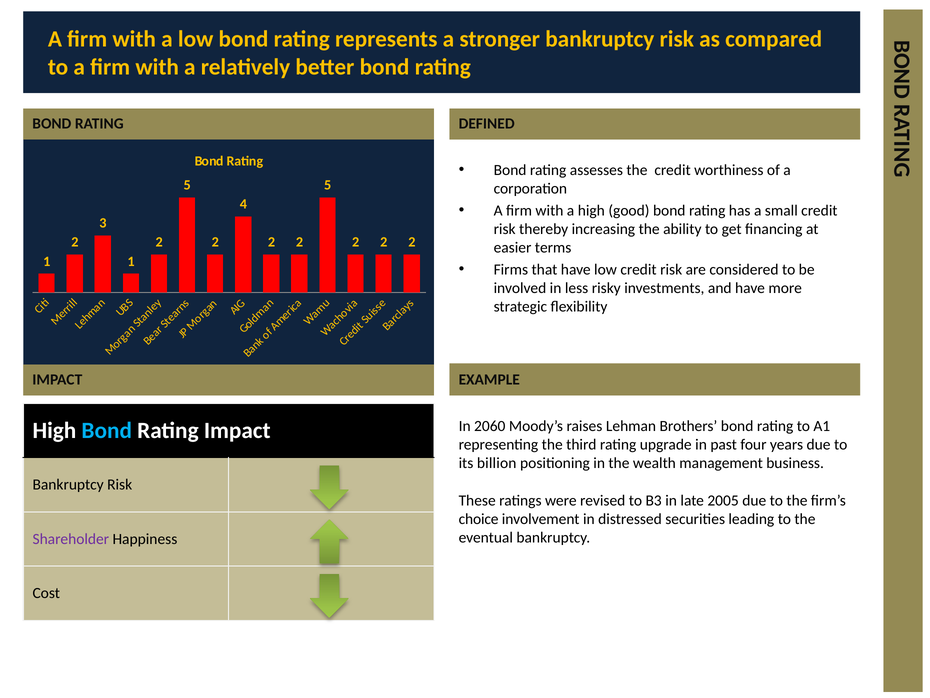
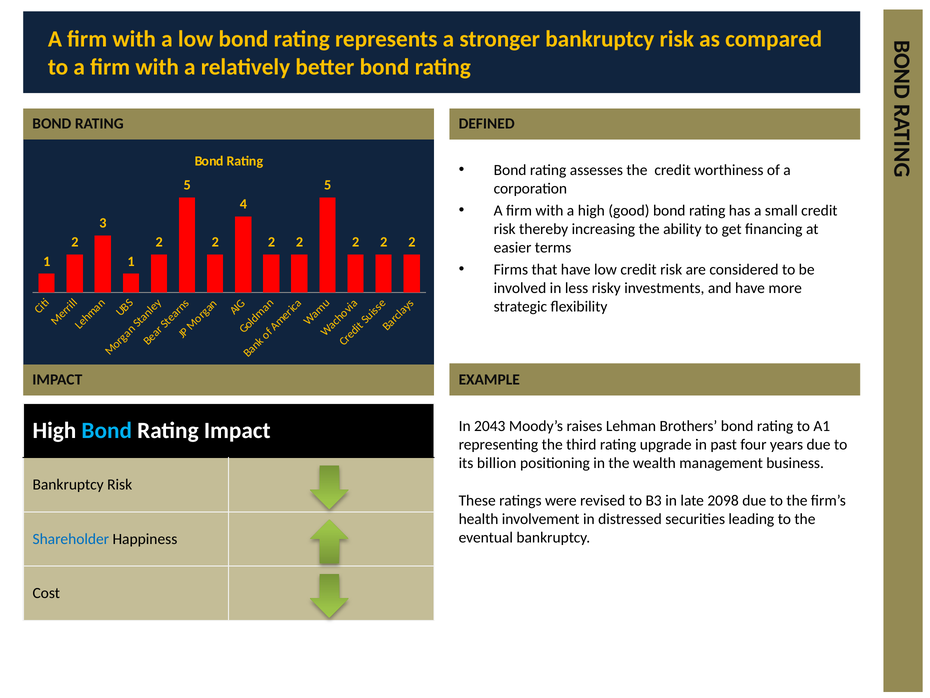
2060: 2060 -> 2043 (490, 426)
2005: 2005 -> 2098 (723, 500)
choice: choice -> health (479, 519)
Shareholder colour: purple -> blue (71, 539)
